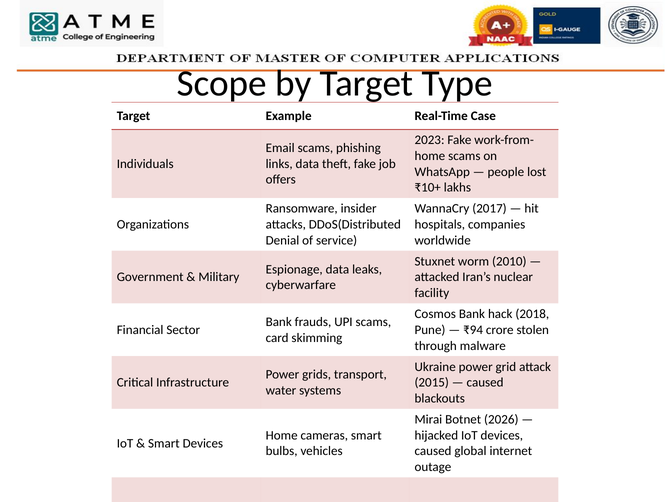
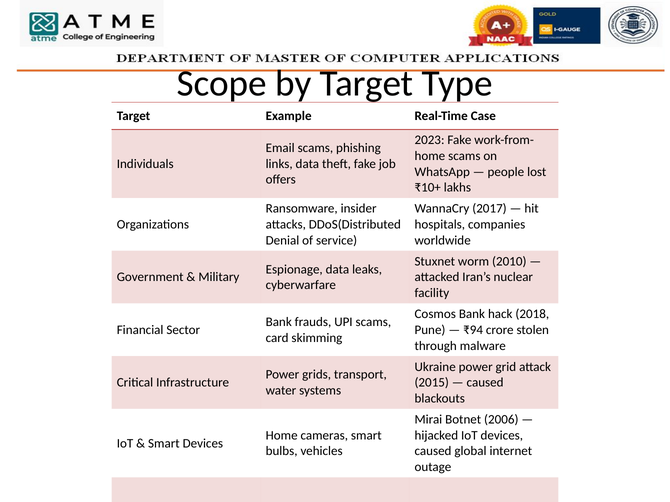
2026: 2026 -> 2006 (501, 420)
